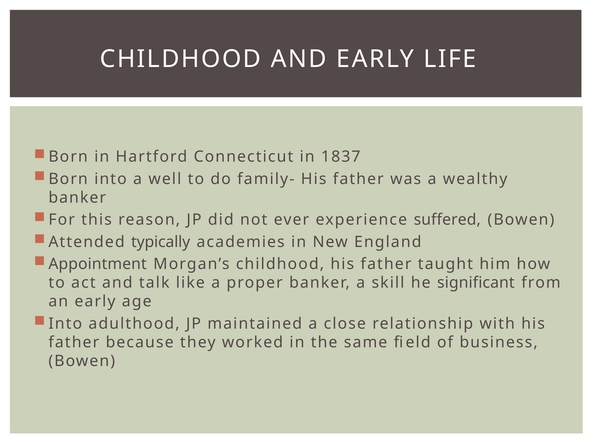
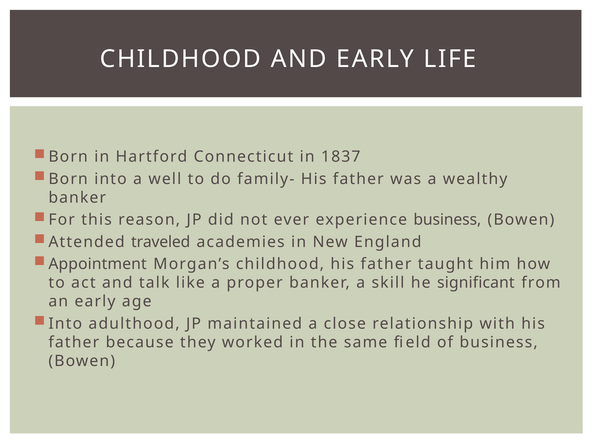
experience suffered: suffered -> business (447, 220)
typically: typically -> traveled (161, 242)
